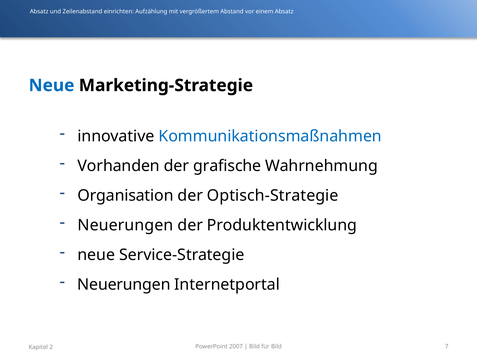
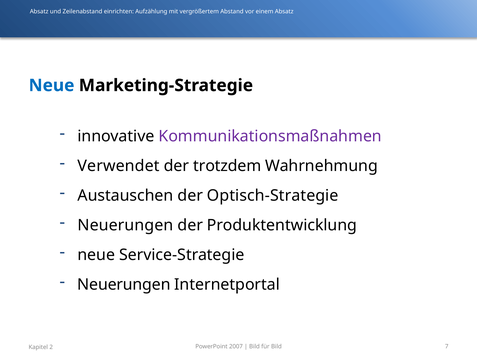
Kommunikationsmaßnahmen colour: blue -> purple (270, 136)
Vorhanden: Vorhanden -> Verwendet (119, 166)
grafische: grafische -> trotzdem (227, 166)
Organisation: Organisation -> Austauschen (125, 195)
